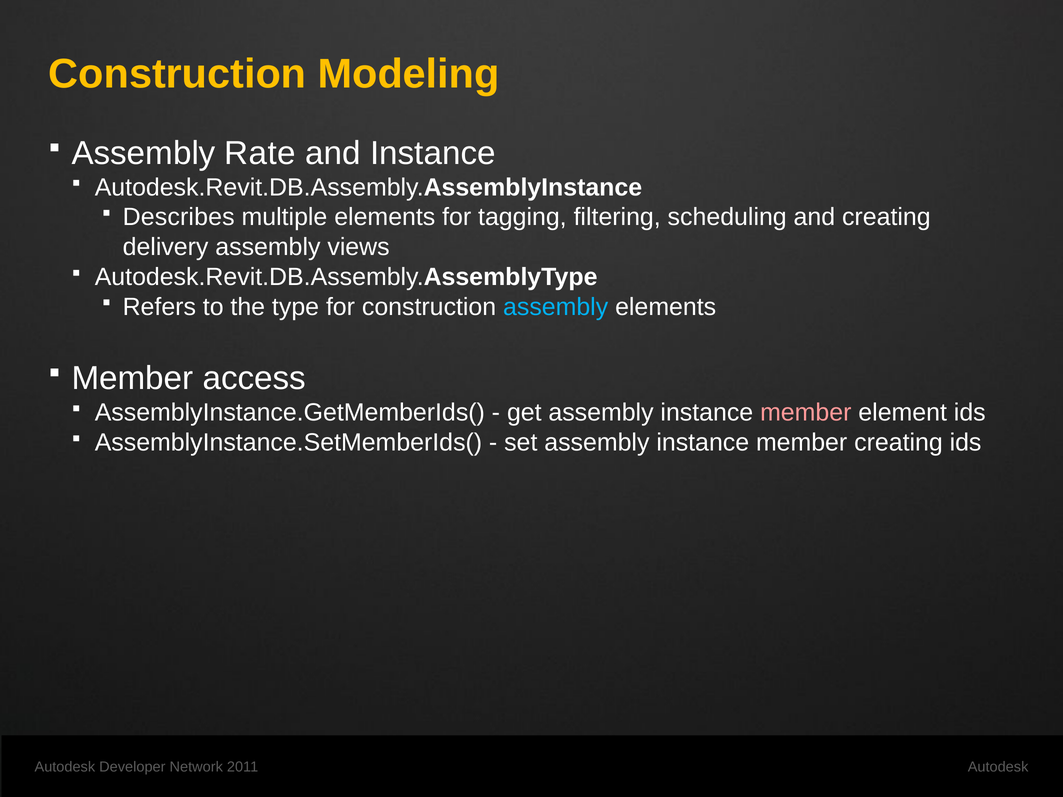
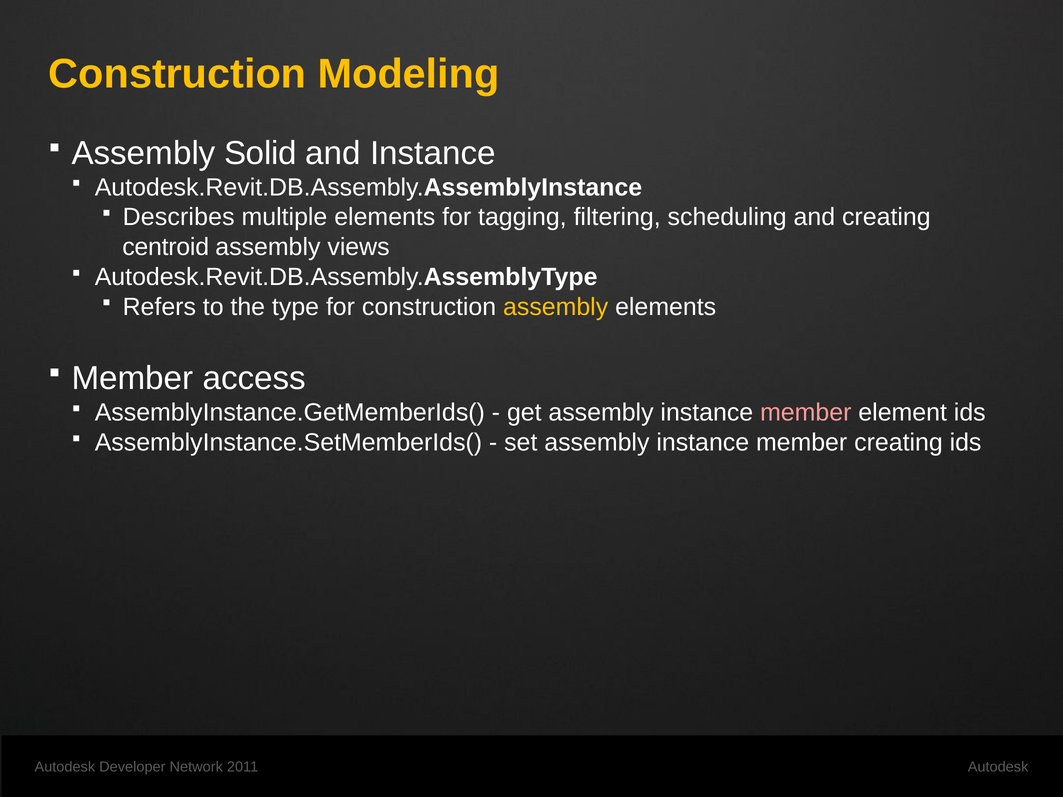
Rate: Rate -> Solid (260, 153)
delivery: delivery -> centroid (166, 247)
assembly colour: light blue -> yellow (556, 307)
